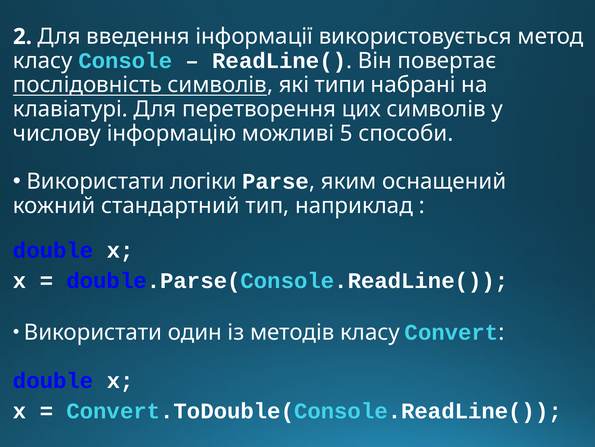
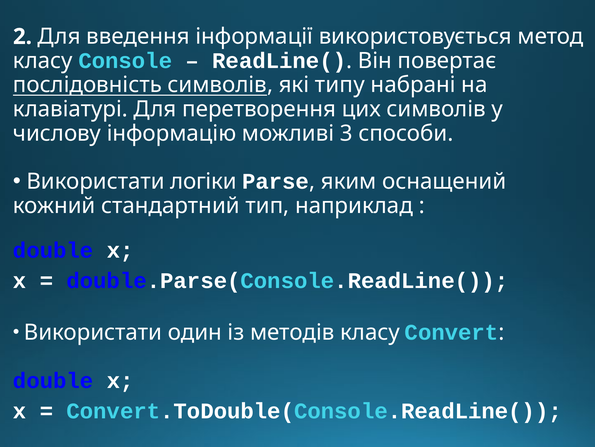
типи: типи -> типу (340, 85)
5: 5 -> 3 (346, 133)
